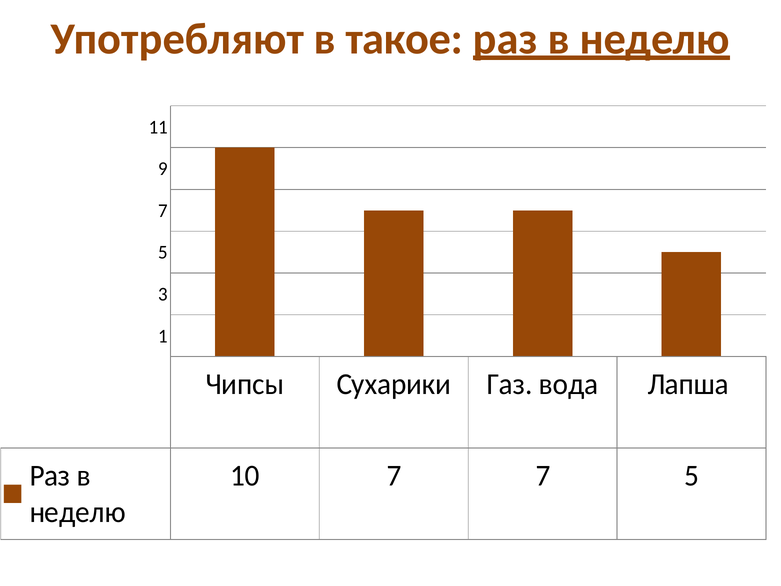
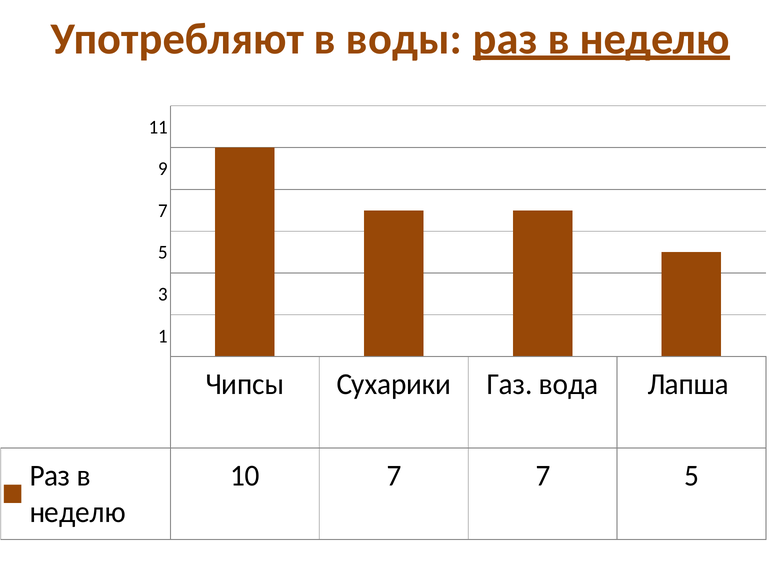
такое: такое -> воды (404, 39)
